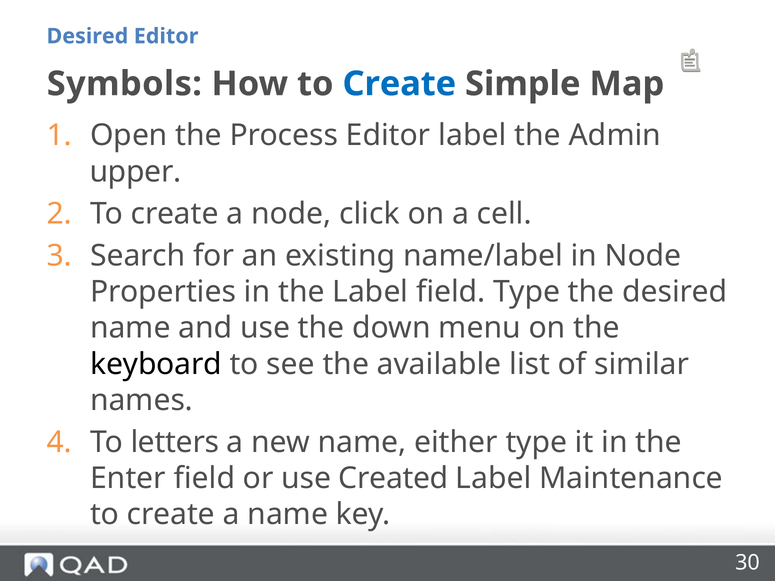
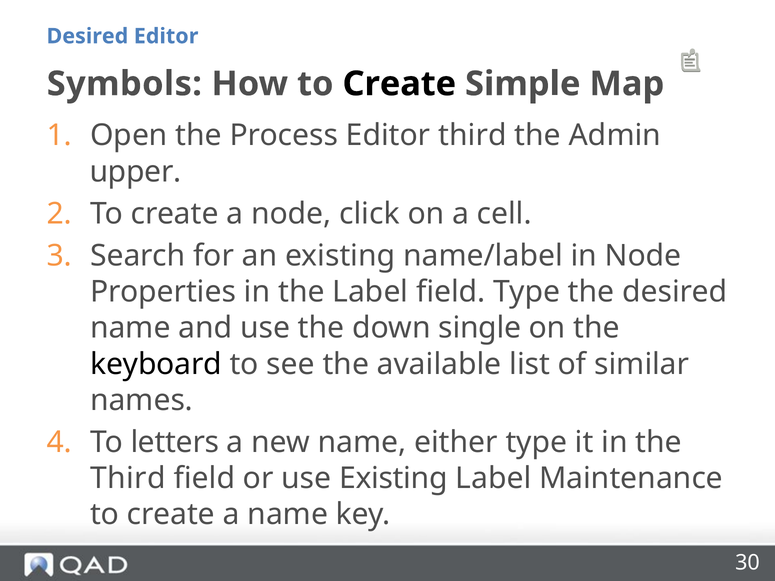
Create colour: blue -> black (399, 84)
Editor label: label -> third (472, 136)
menu: menu -> single (480, 328)
Enter: Enter -> Third (128, 479)
use Created: Created -> Existing (393, 479)
